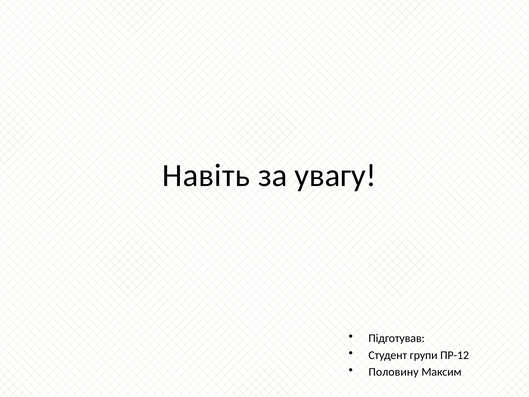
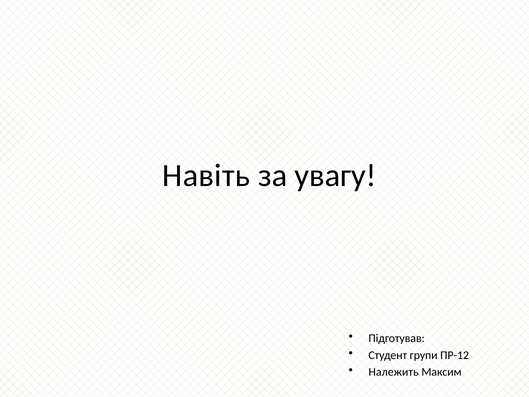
Половину: Половину -> Належить (394, 372)
